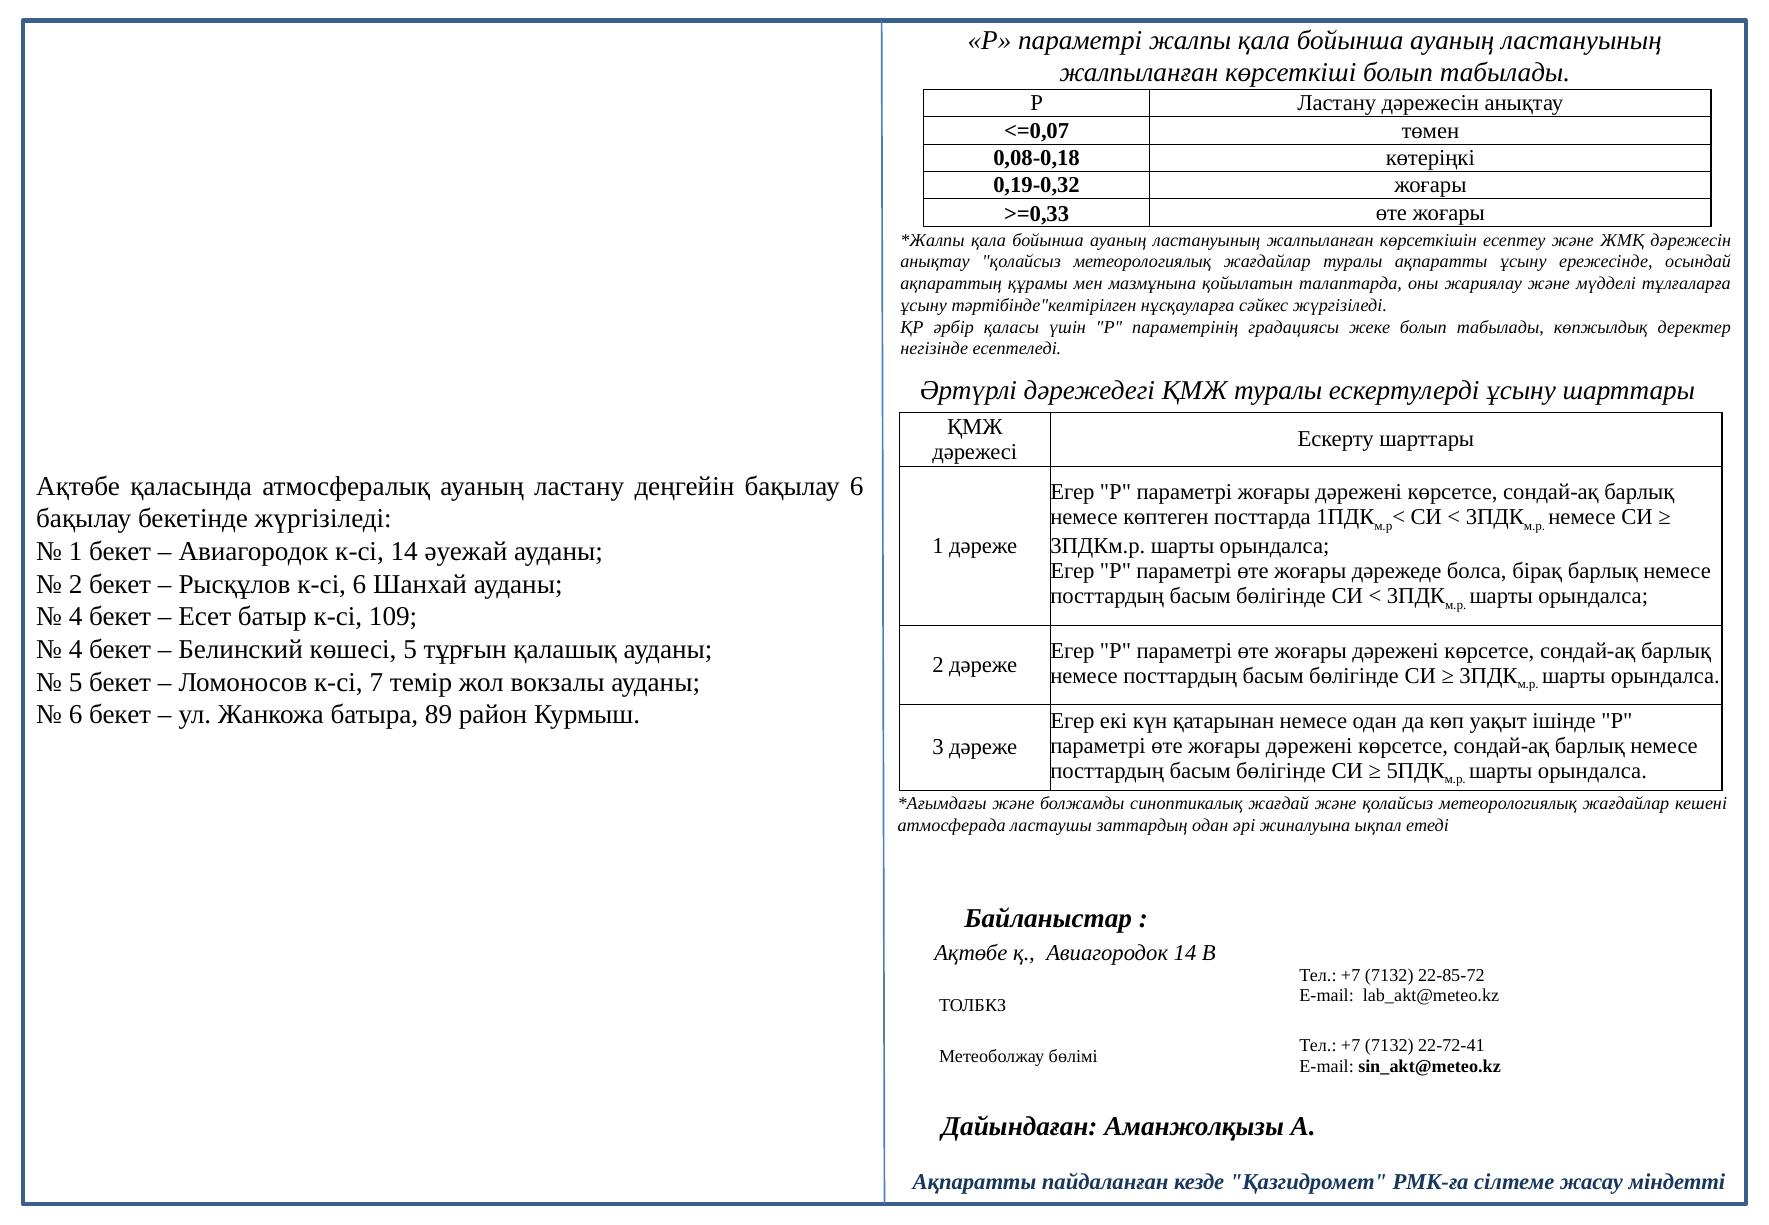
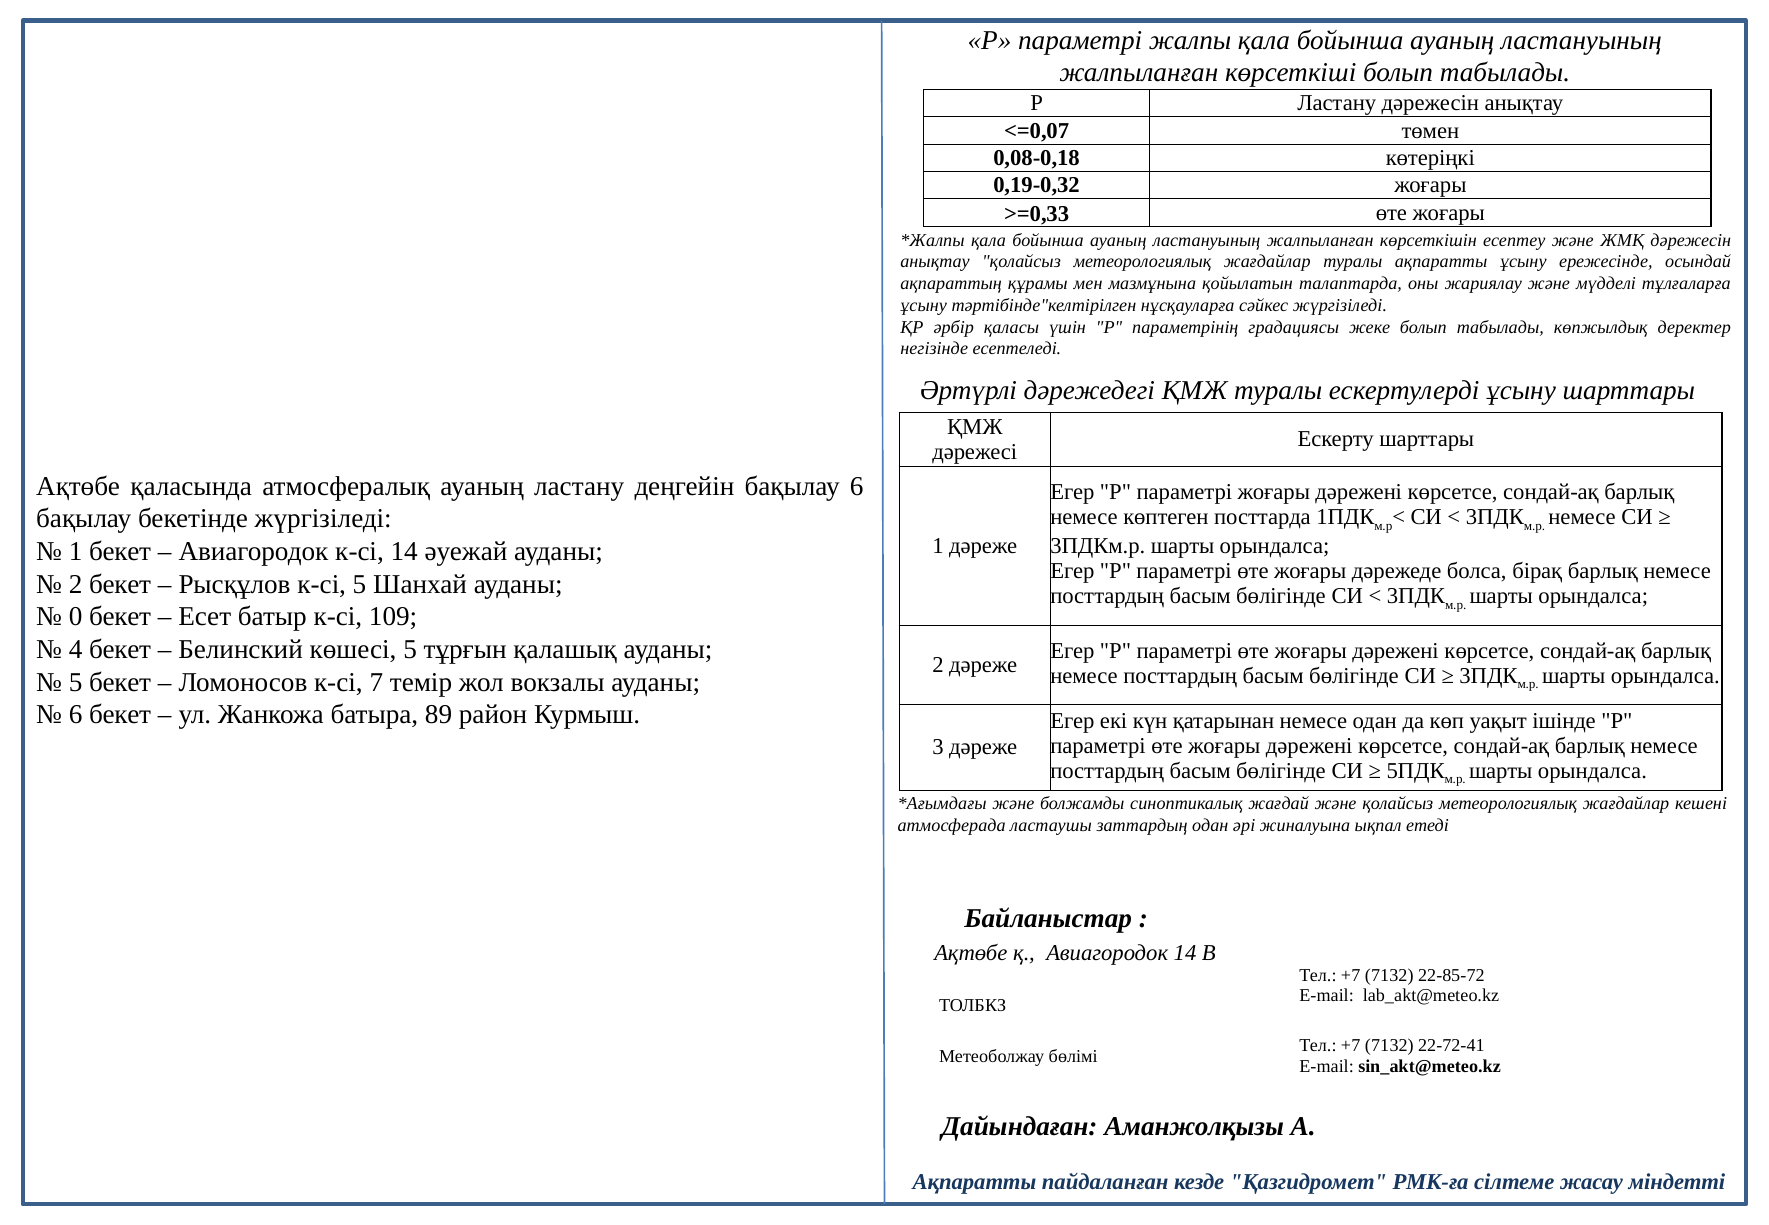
к-сі 6: 6 -> 5 (360, 584)
4: 4 -> 0 (76, 617)
